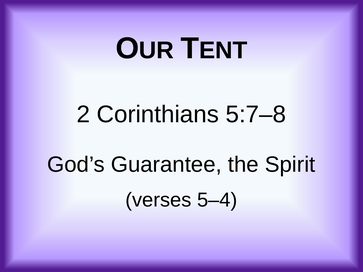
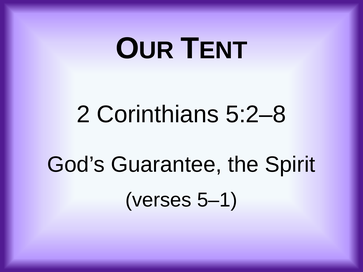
5:7–8: 5:7–8 -> 5:2–8 (256, 115)
5–4: 5–4 -> 5–1 (217, 200)
